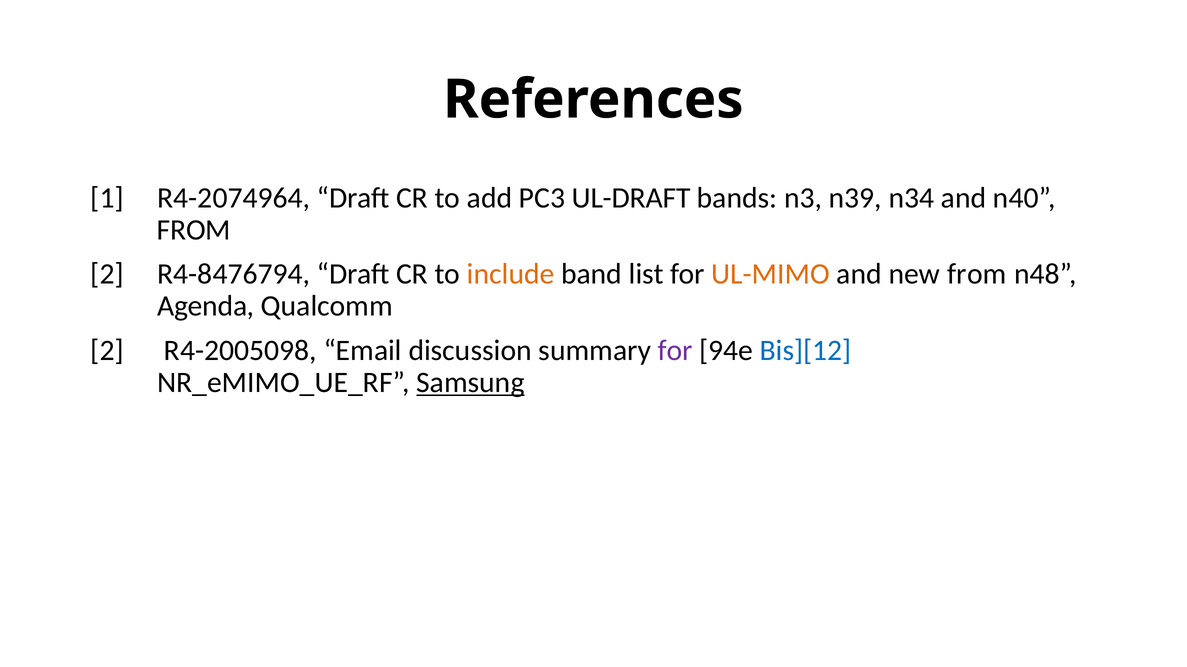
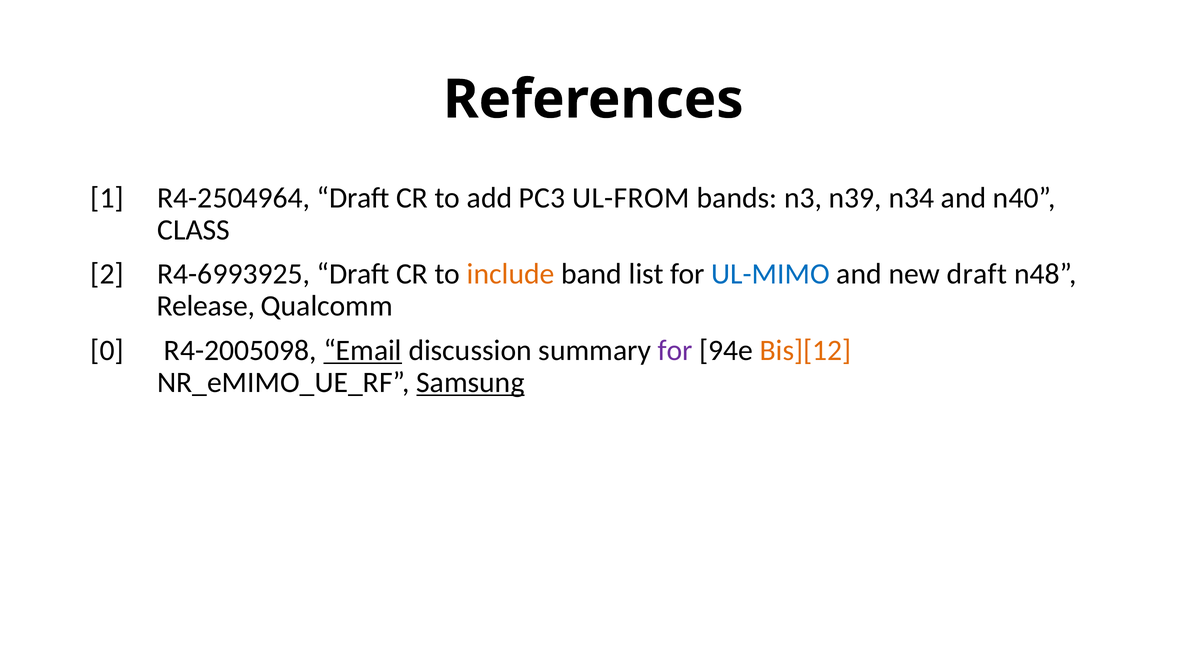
R4-2074964: R4-2074964 -> R4-2504964 (234, 198)
UL-DRAFT: UL-DRAFT -> UL-FROM (631, 198)
FROM: FROM -> CLASS (194, 230)
R4-8476794: R4-8476794 -> R4-6993925 (234, 274)
UL-MIMO colour: orange -> blue (771, 274)
new from: from -> draft (977, 274)
Agenda: Agenda -> Release (206, 307)
2: 2 -> 0 (107, 351)
Email underline: none -> present (363, 351)
Bis][12 colour: blue -> orange (806, 351)
